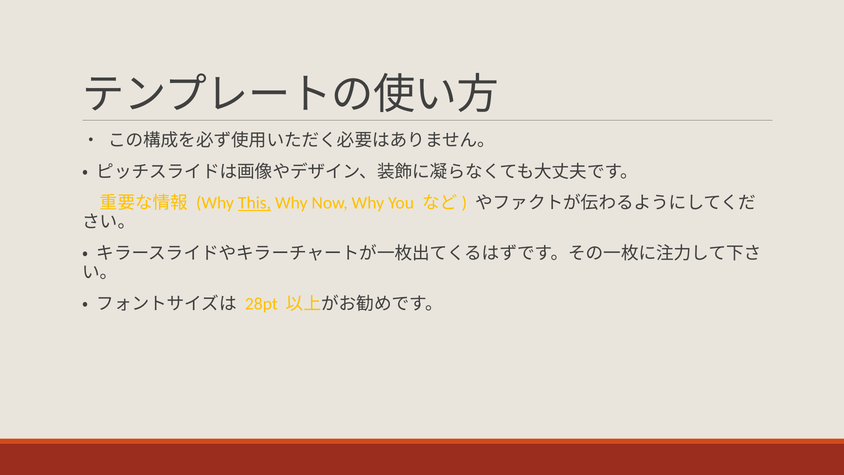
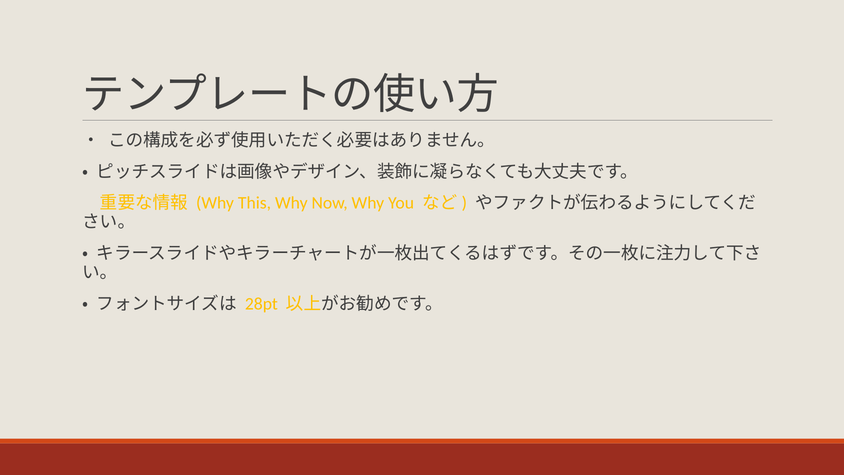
This underline: present -> none (254, 203)
